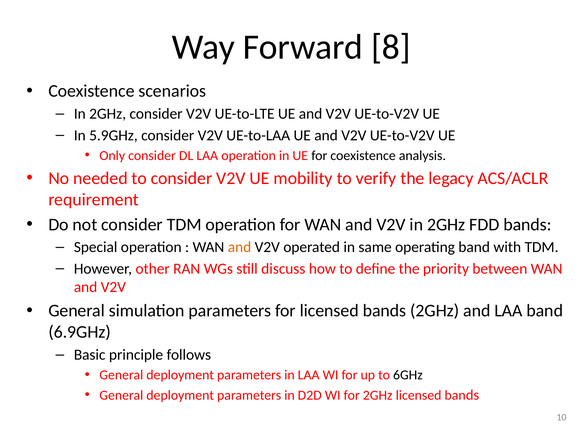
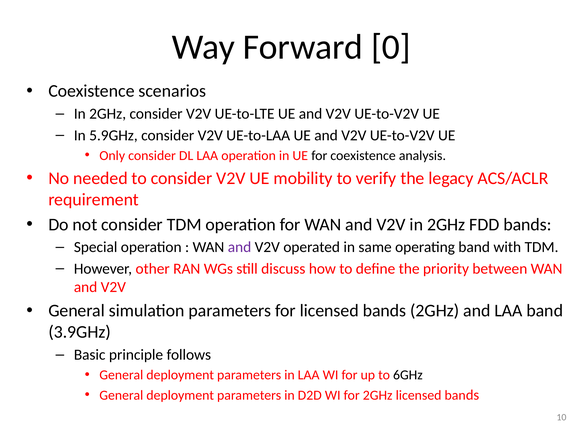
8: 8 -> 0 (391, 47)
and colour: orange -> purple (240, 247)
6.9GHz: 6.9GHz -> 3.9GHz (80, 332)
